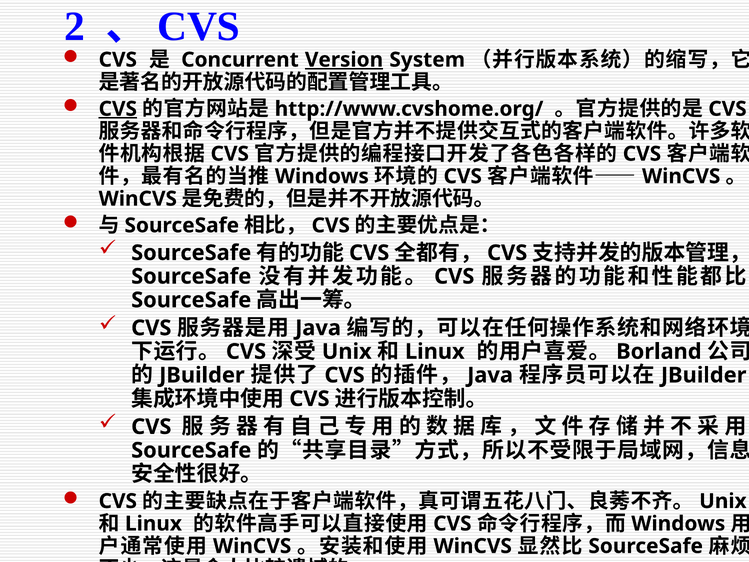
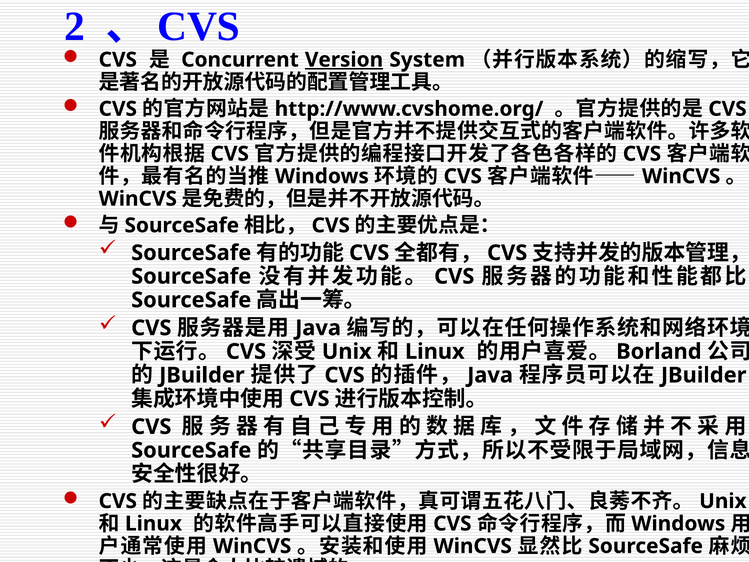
CVS underline: present -> none (118, 109)
